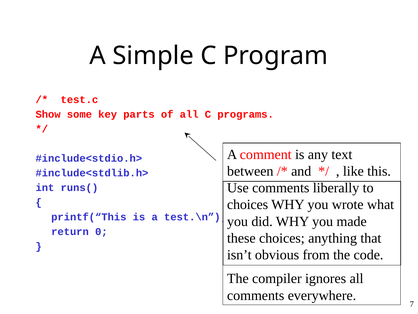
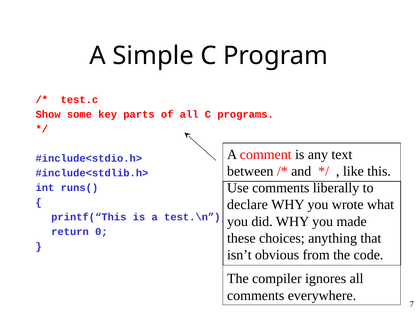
choices: choices -> declare (247, 204)
